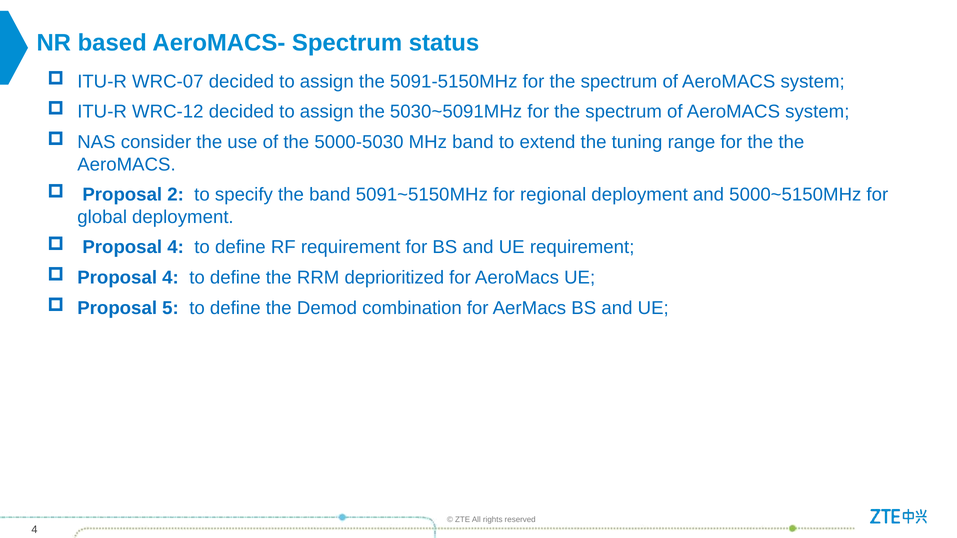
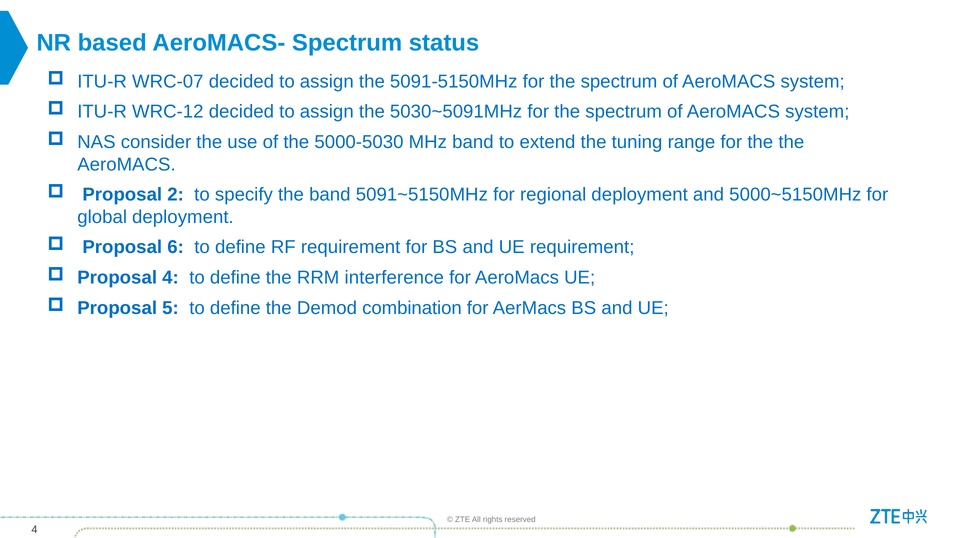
4: 4 -> 6 (176, 248)
deprioritized: deprioritized -> interference (394, 278)
